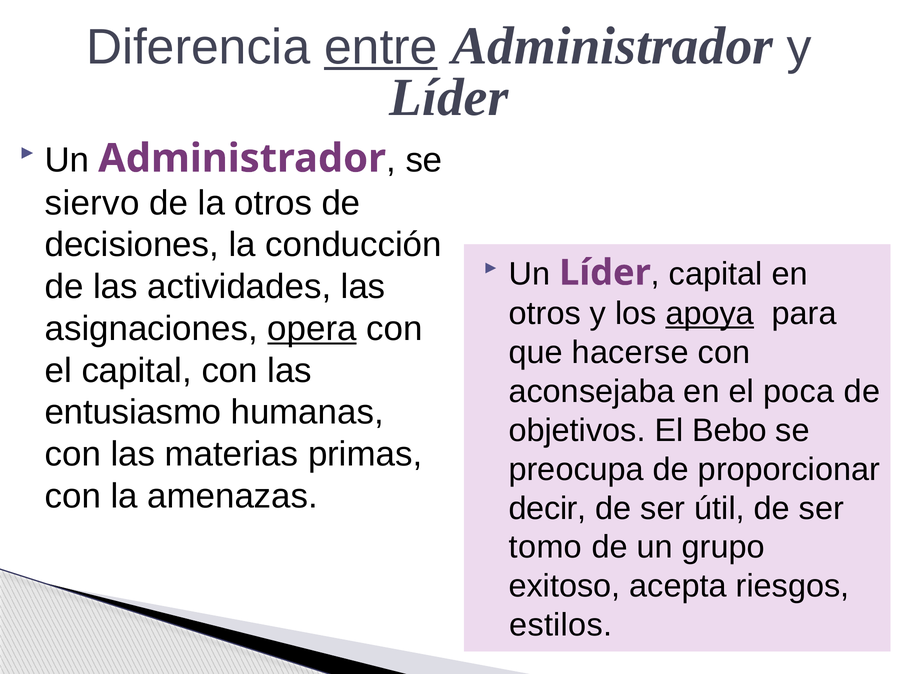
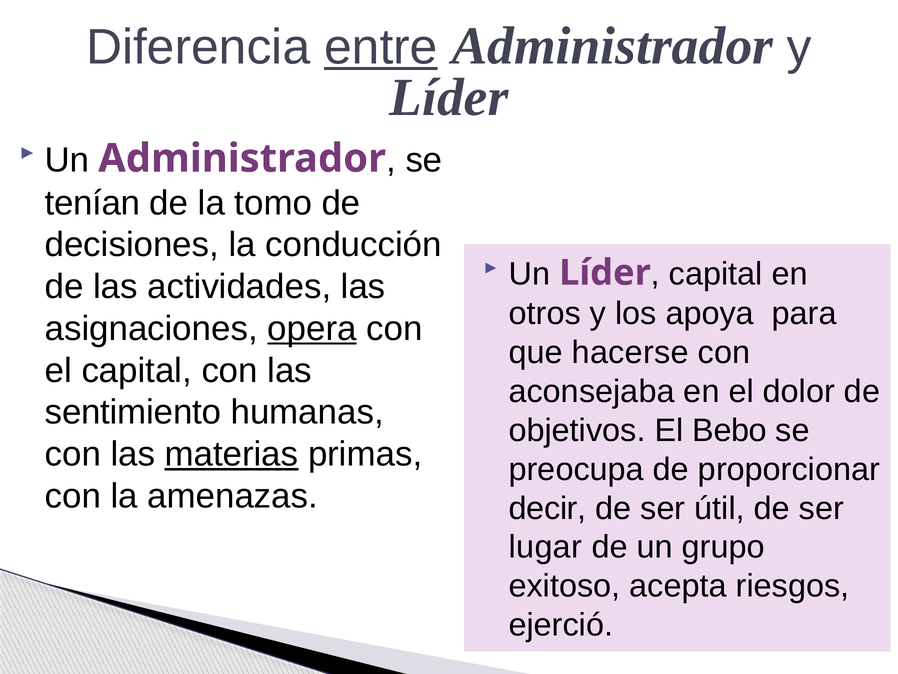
siervo: siervo -> tenían (92, 203)
la otros: otros -> tomo (273, 203)
apoya underline: present -> none (710, 314)
poca: poca -> dolor (799, 391)
entusiasmo: entusiasmo -> sentimiento (133, 412)
materias underline: none -> present (232, 454)
tomo: tomo -> lugar (545, 547)
estilos: estilos -> ejerció (561, 625)
